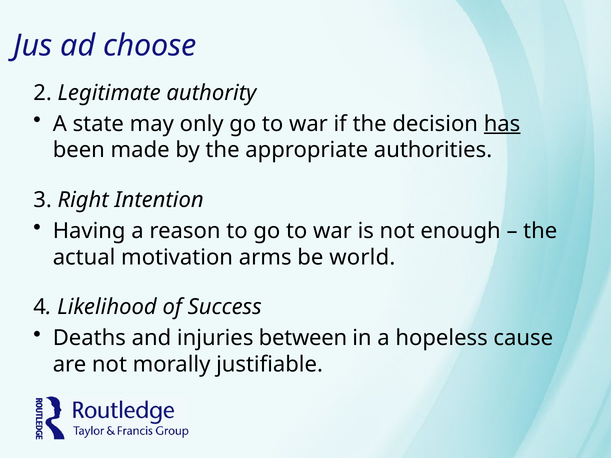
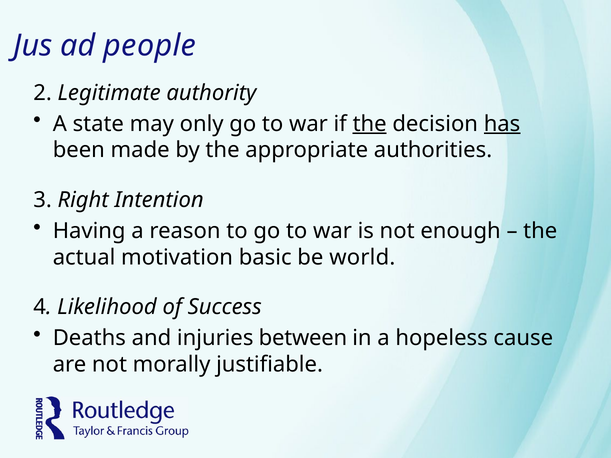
choose: choose -> people (150, 46)
the underline: none -> present (370, 124)
arms: arms -> basic (265, 257)
